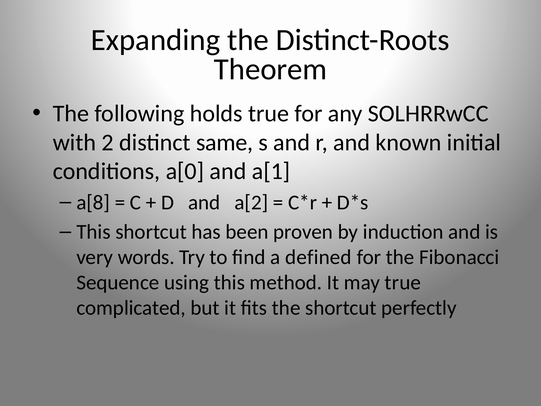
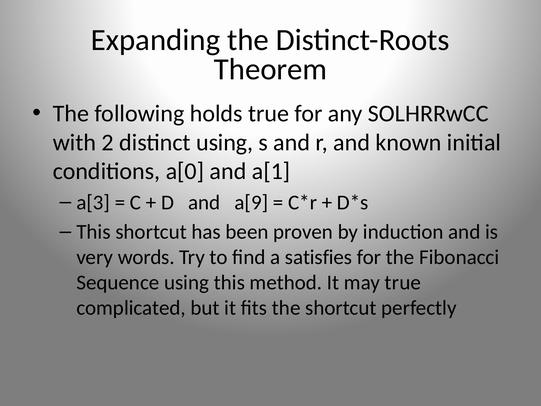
distinct same: same -> using (225, 142)
a[8: a[8 -> a[3 (93, 202)
a[2: a[2 -> a[9 (251, 202)
defined: defined -> satisfies (319, 257)
